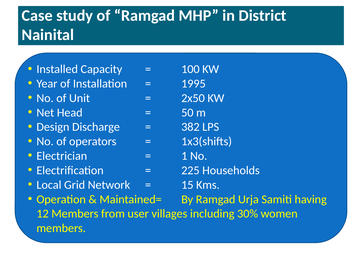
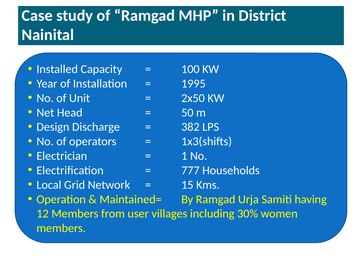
225: 225 -> 777 (190, 171)
